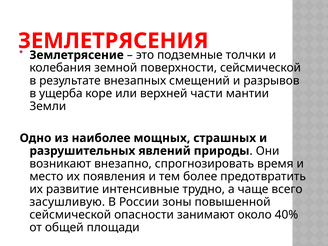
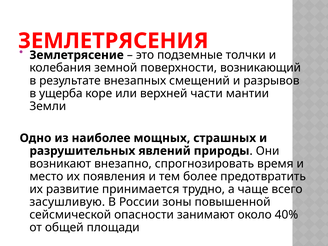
поверхности сейсмической: сейсмической -> возникающий (261, 68)
интенсивные: интенсивные -> принимается (141, 189)
